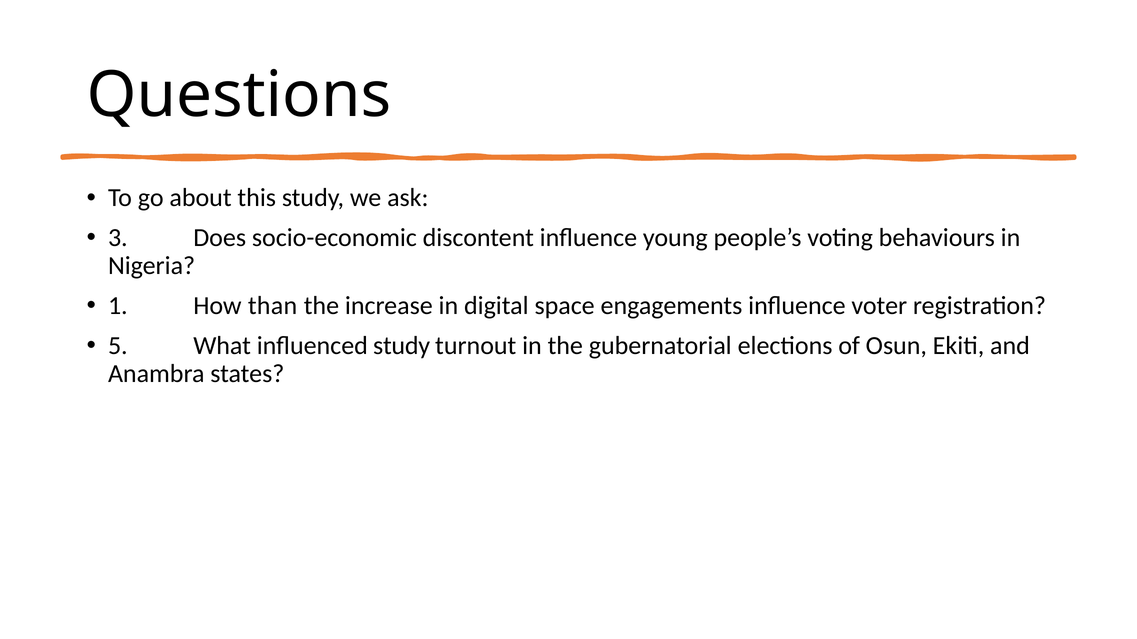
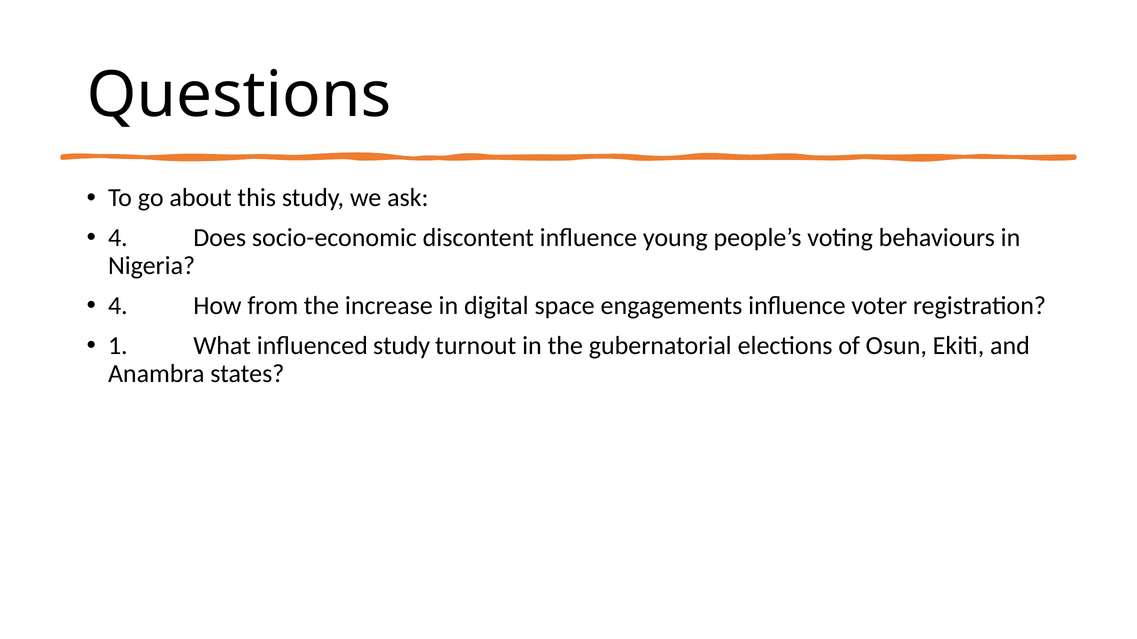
3: 3 -> 4 (118, 238)
1: 1 -> 4 (118, 306)
than: than -> from (273, 306)
5: 5 -> 1 (118, 346)
